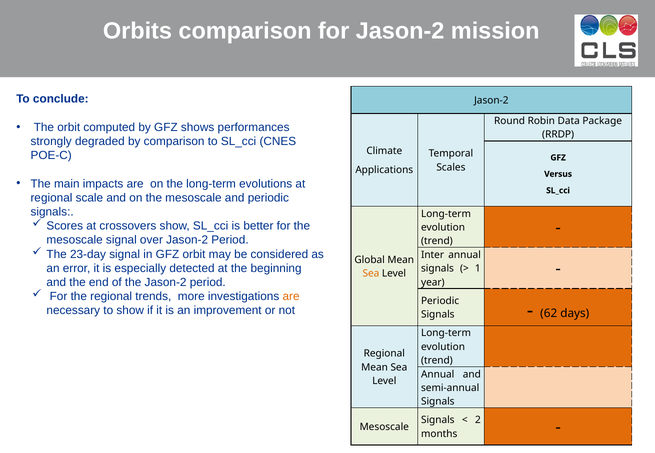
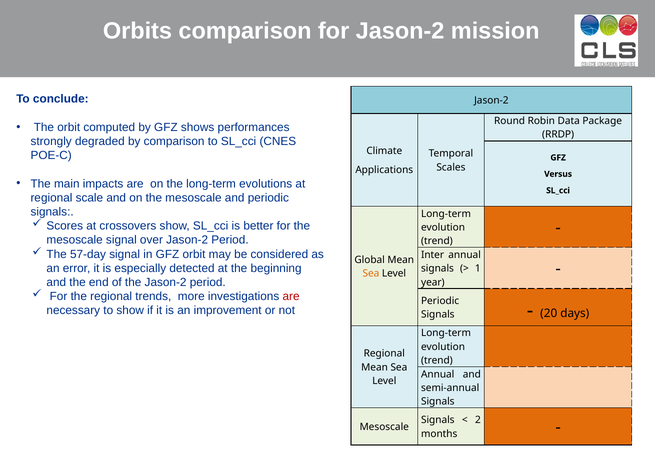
23-day: 23-day -> 57-day (88, 254)
are colour: orange -> red (291, 297)
62: 62 -> 20 (549, 314)
